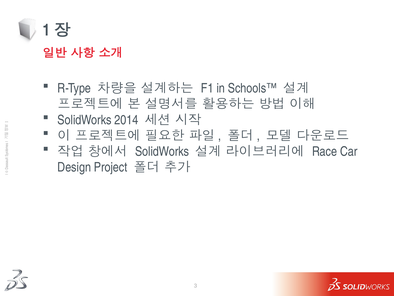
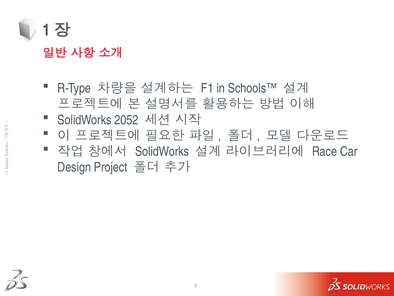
2014: 2014 -> 2052 (126, 120)
